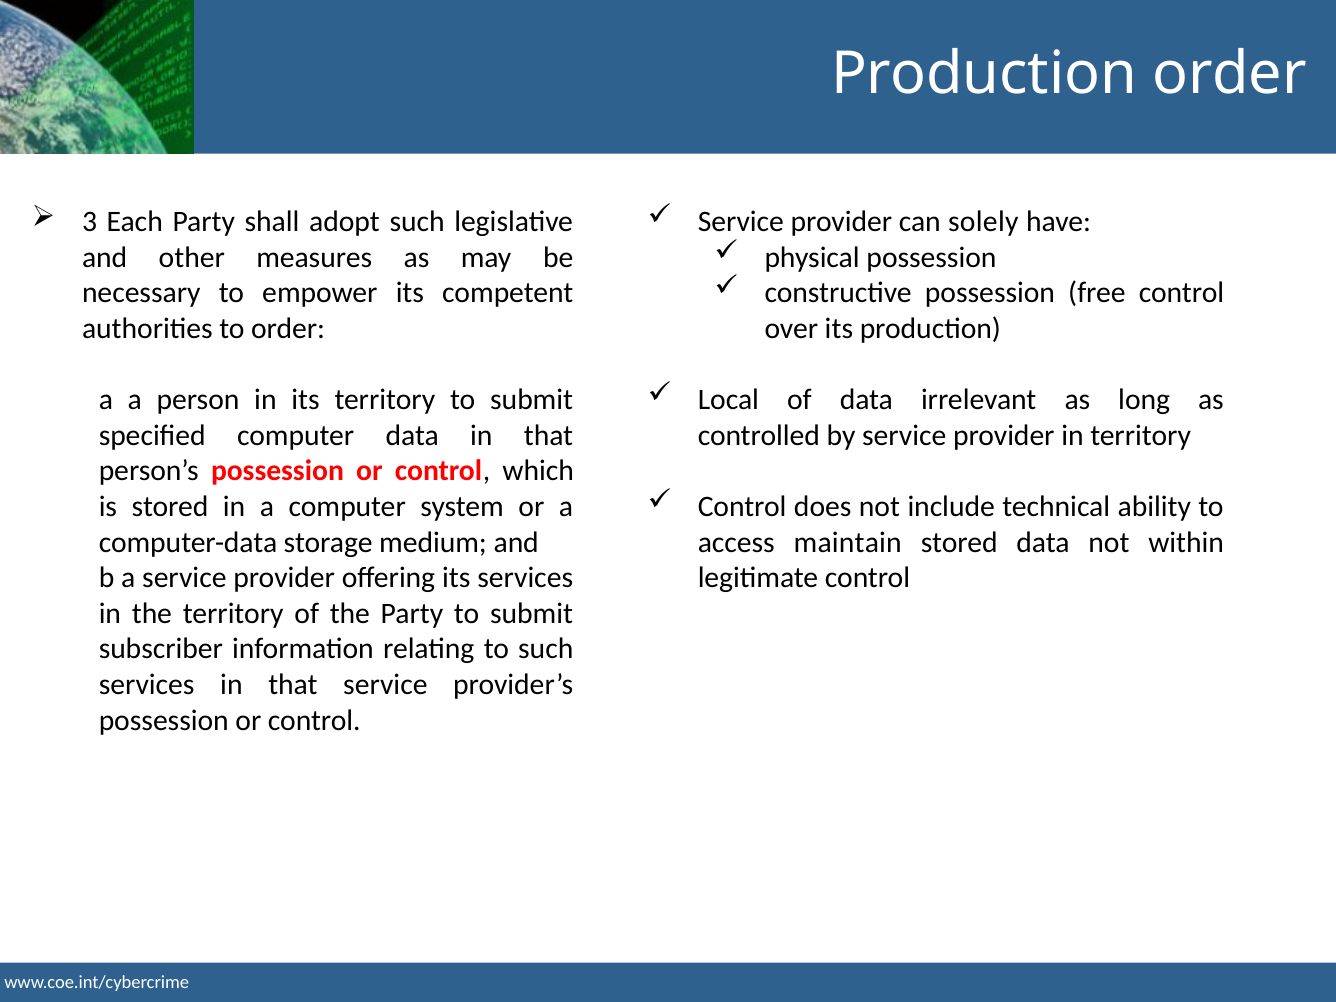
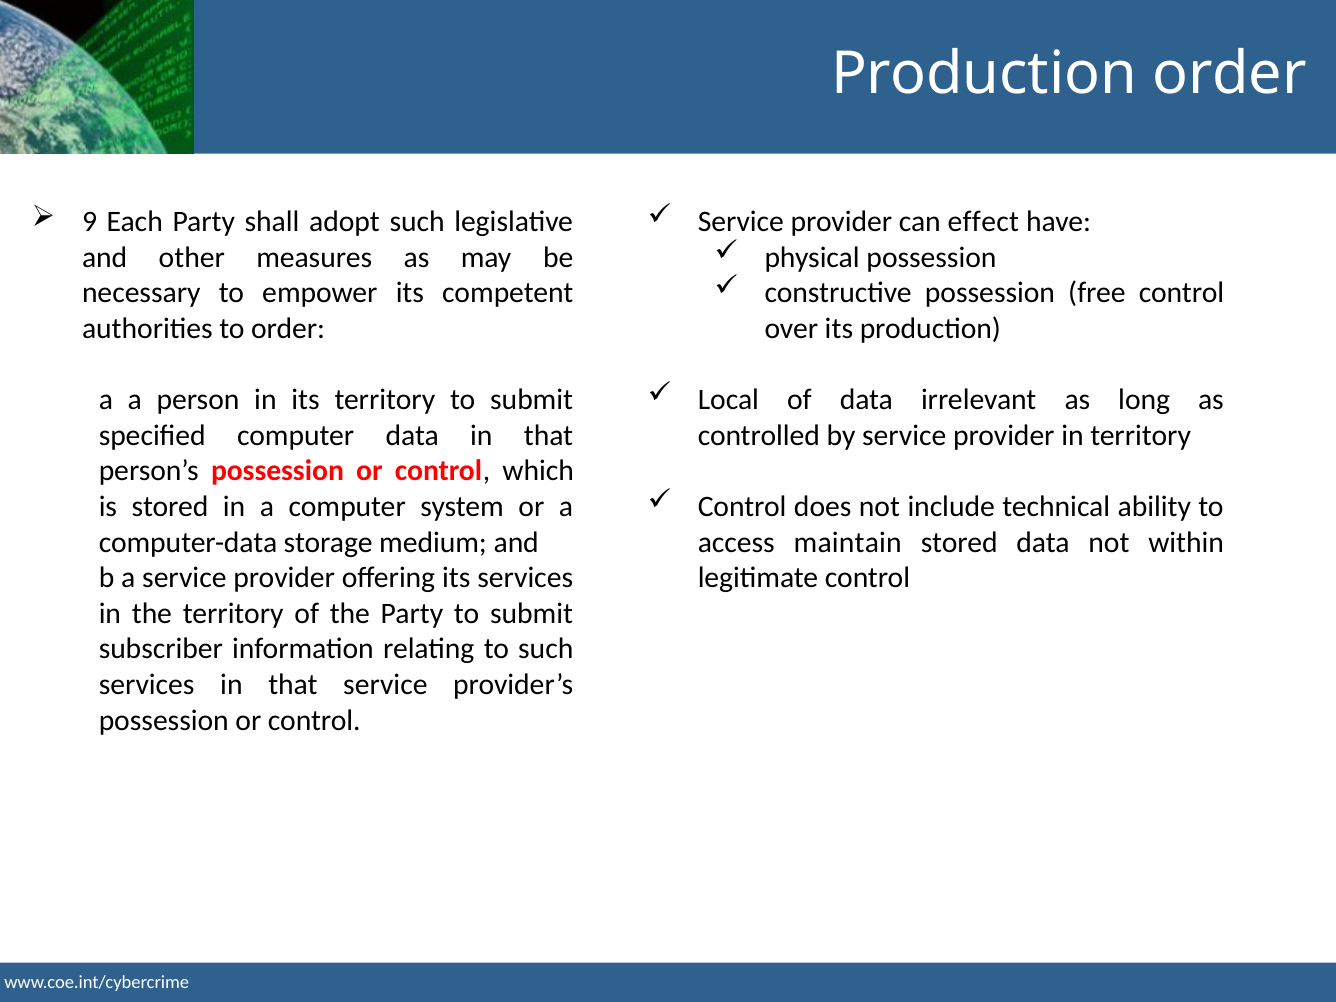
3: 3 -> 9 (90, 222)
solely: solely -> effect (983, 222)
